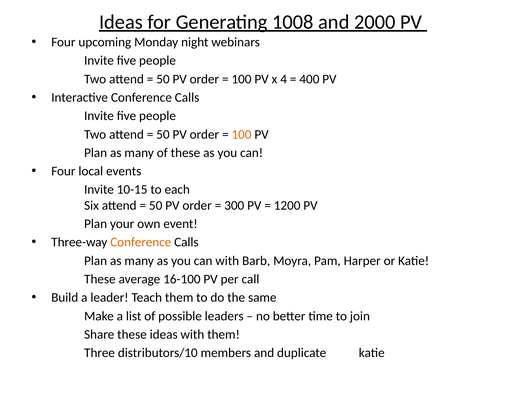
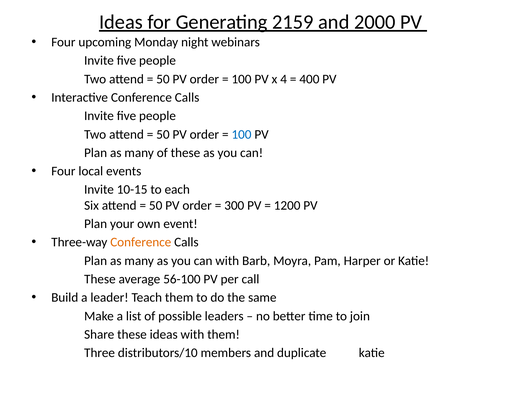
1008: 1008 -> 2159 (293, 22)
100 colour: orange -> blue (241, 134)
16-100: 16-100 -> 56-100 (182, 279)
